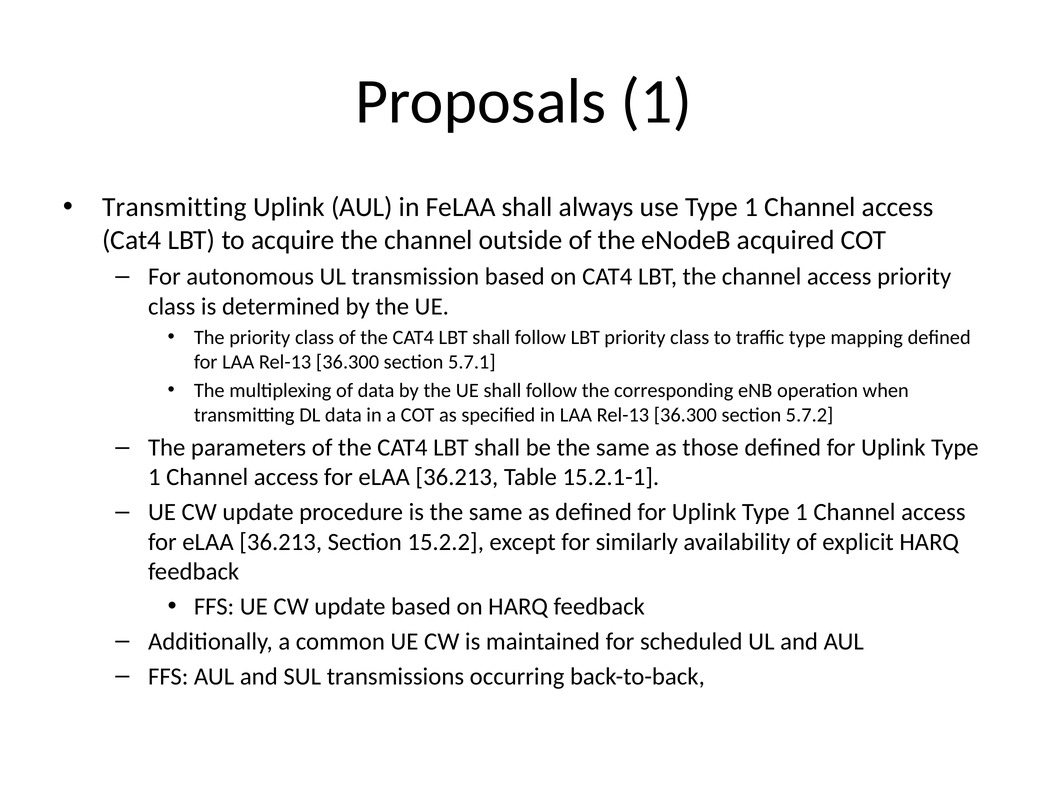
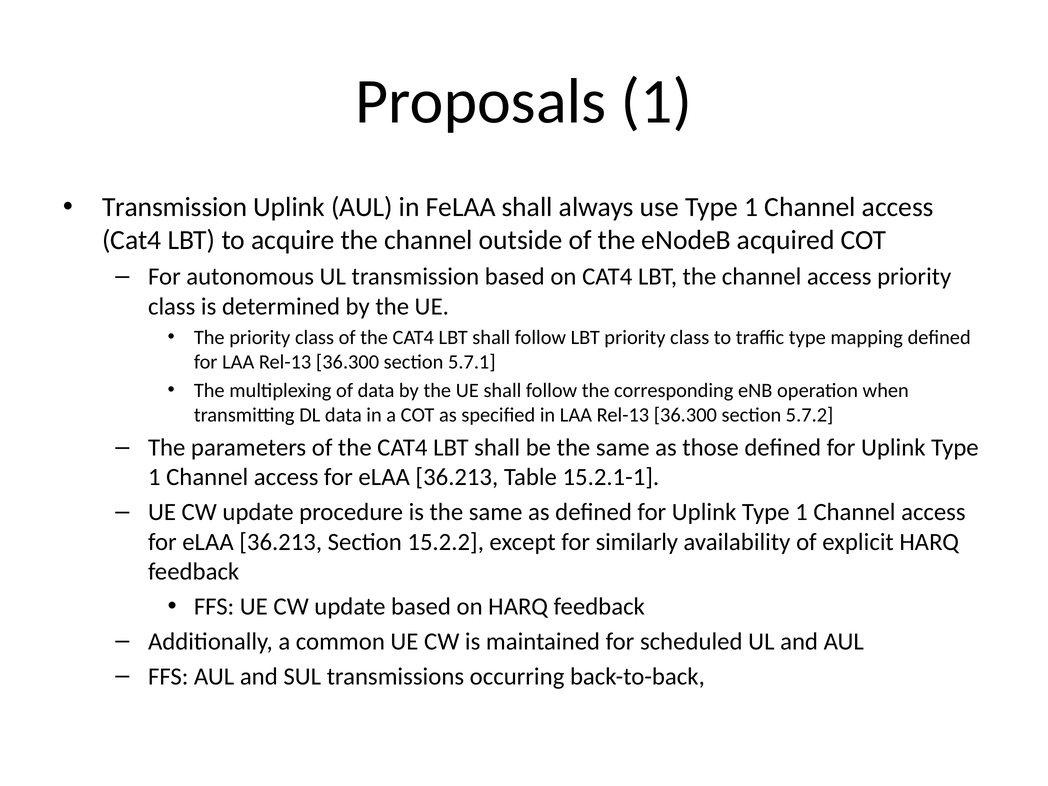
Transmitting: Transmitting -> Transmission (175, 207)
